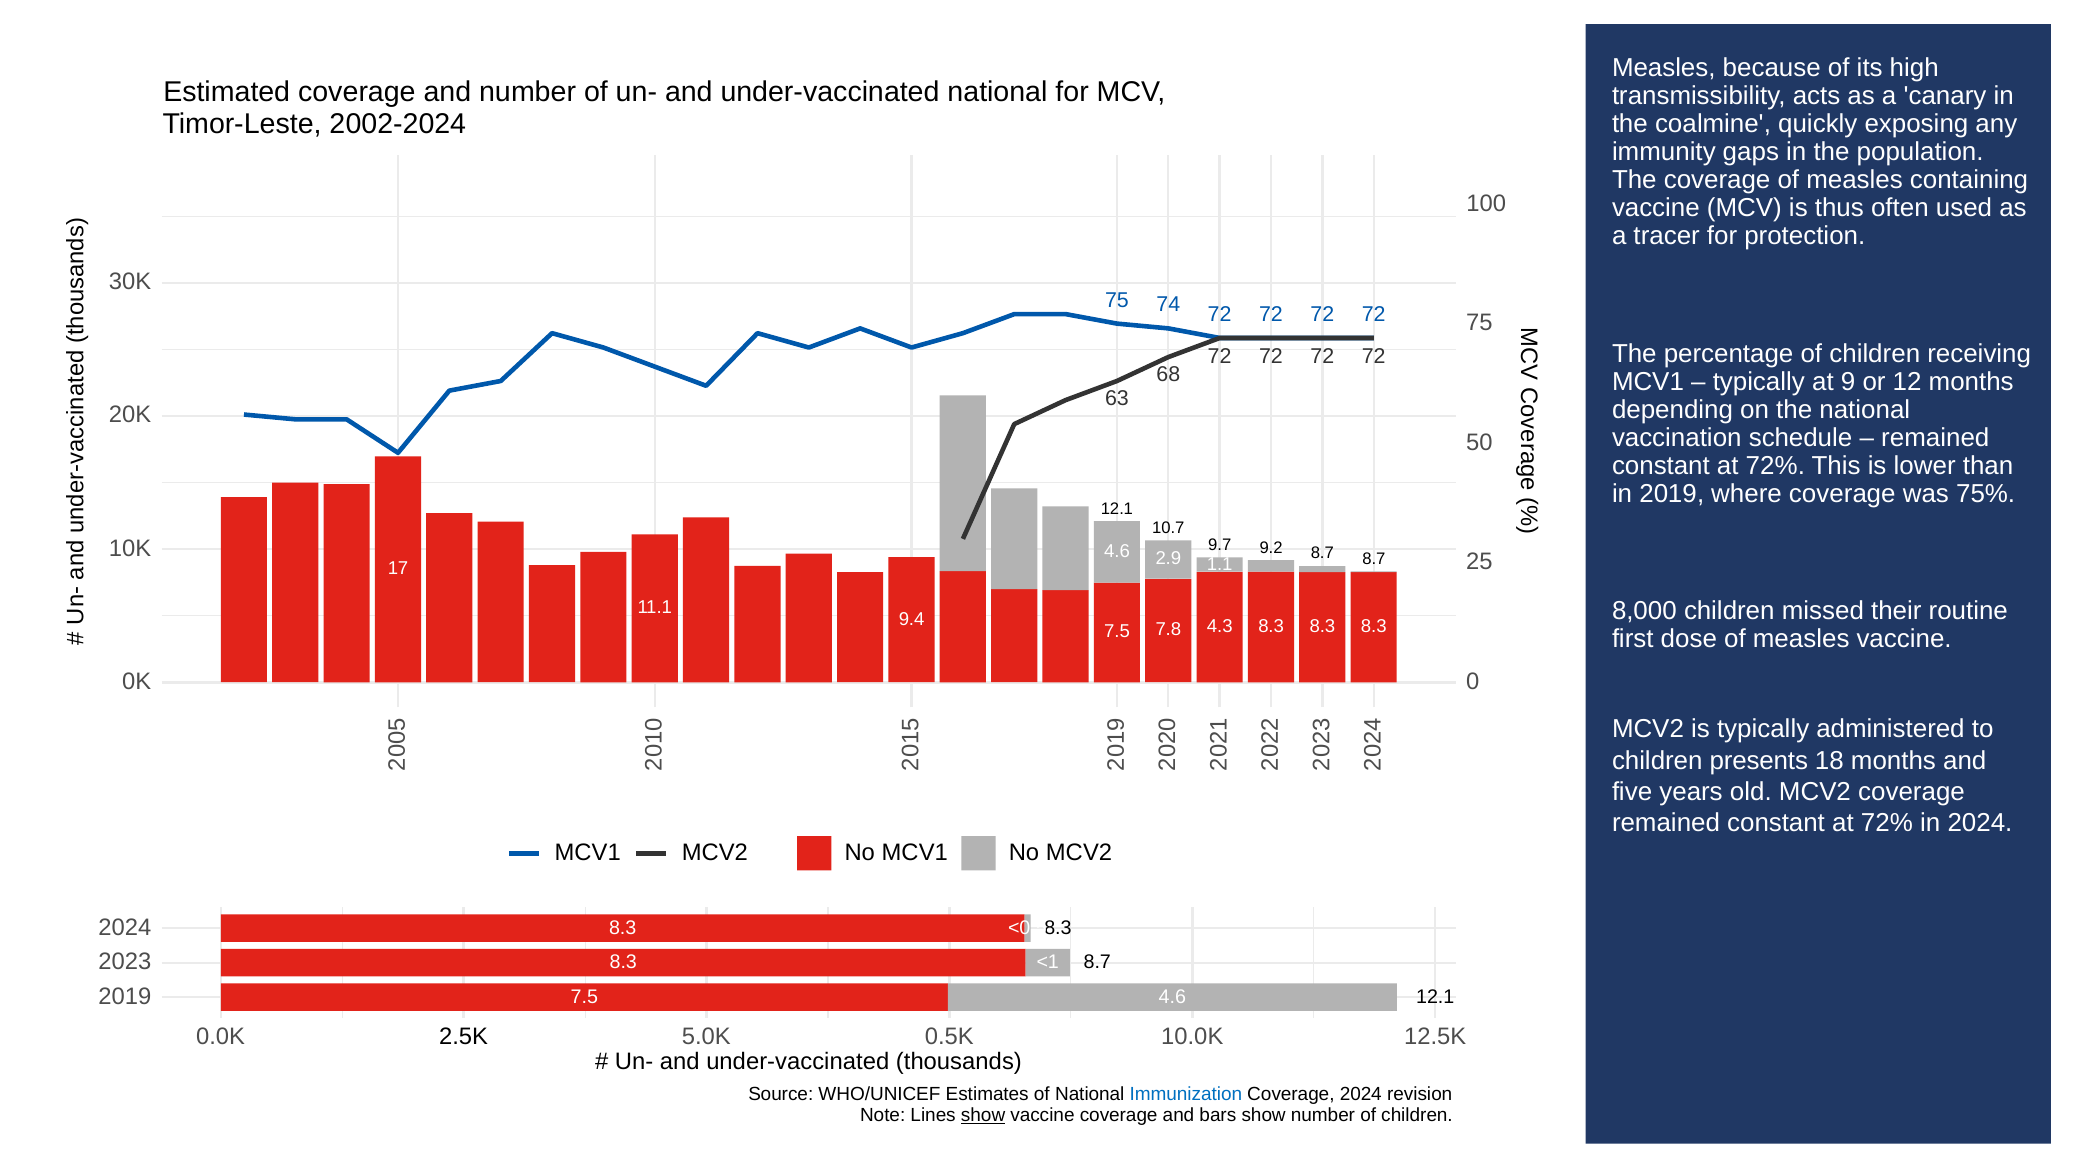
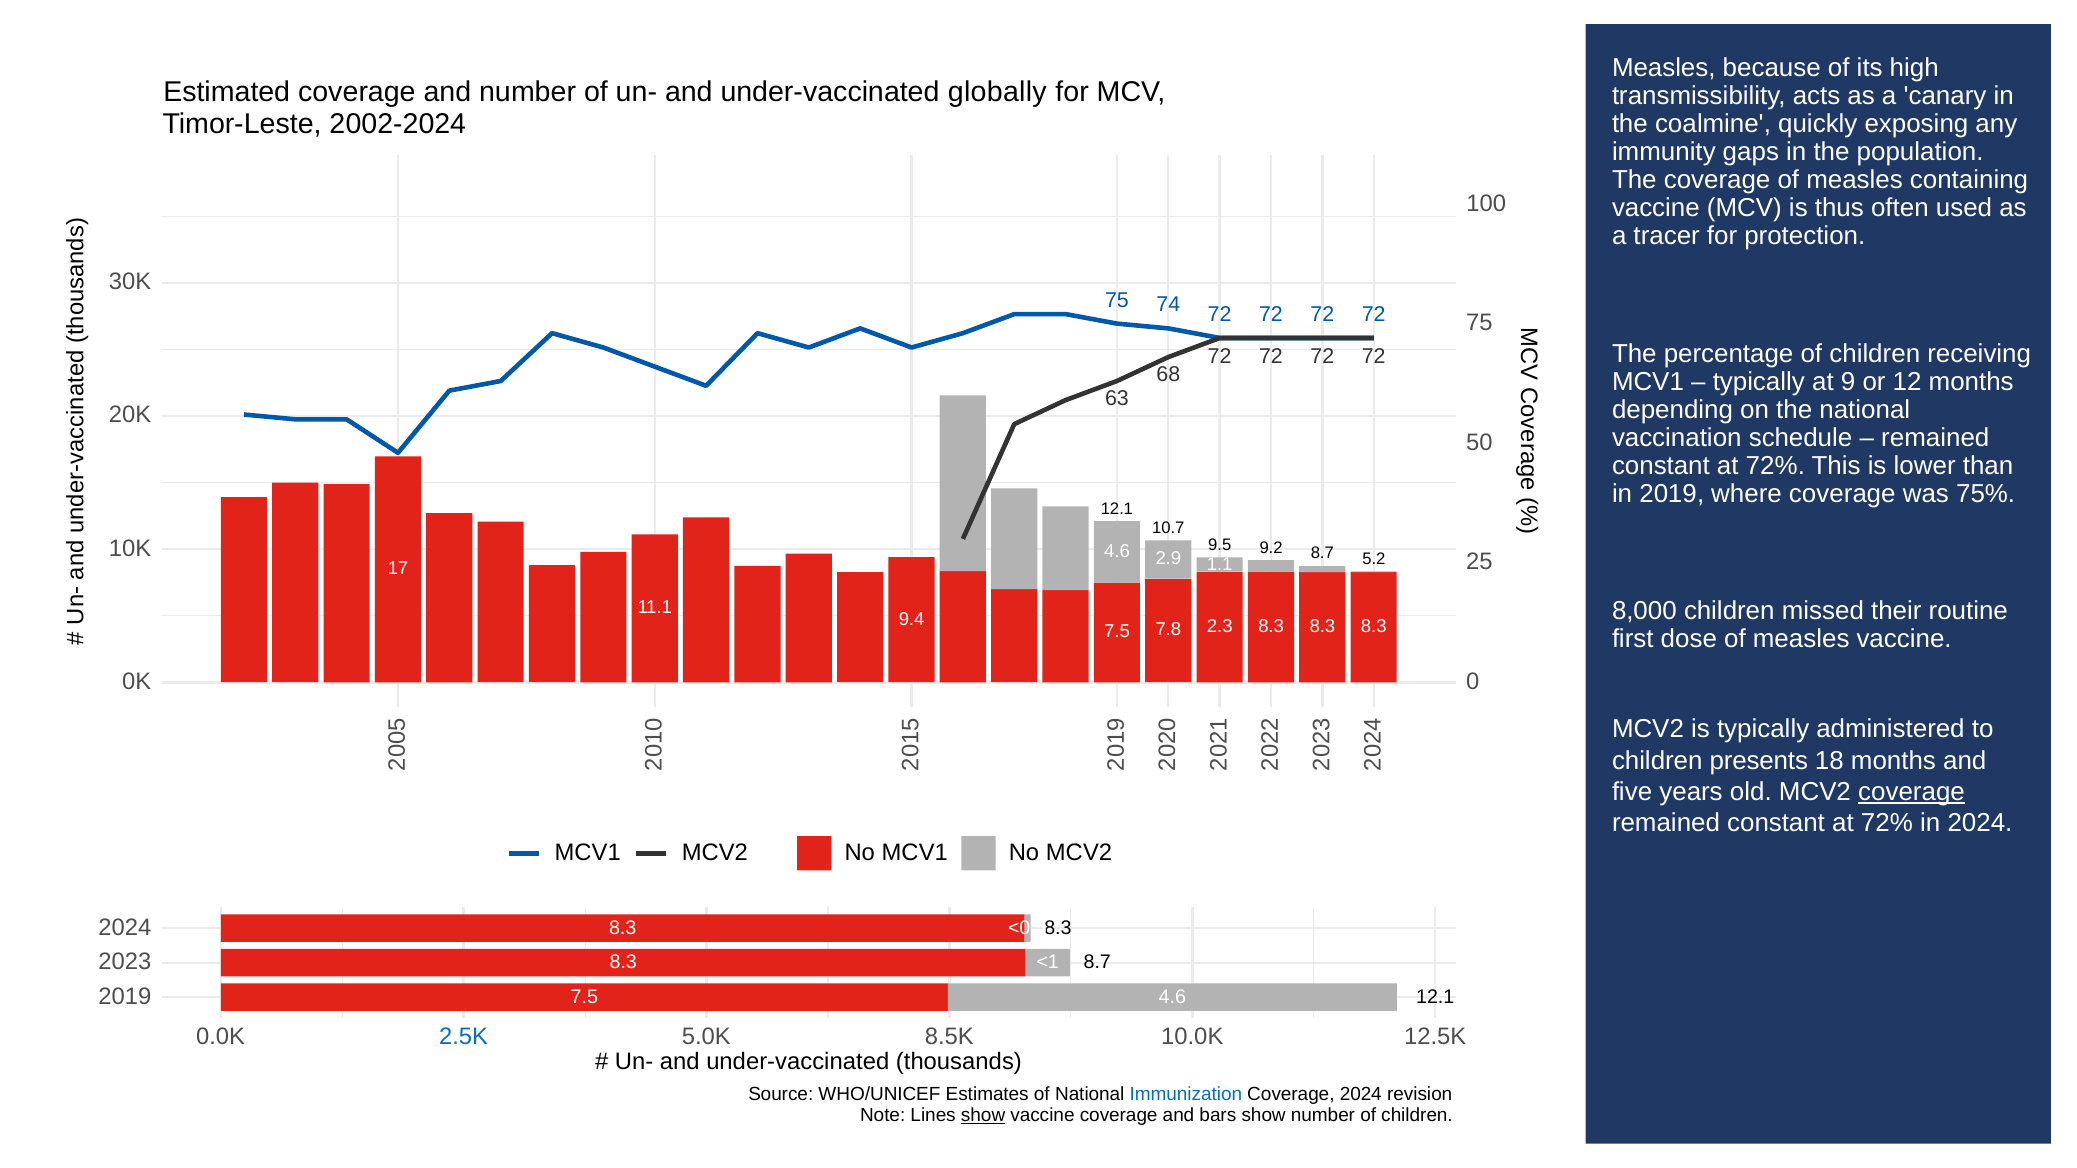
under-vaccinated national: national -> globally (997, 92)
9.7: 9.7 -> 9.5 (1220, 545)
8.7 8.7: 8.7 -> 5.2 (1374, 559)
4.3: 4.3 -> 2.3 (1220, 626)
coverage underline: none -> present (1912, 792)
2.5K colour: black -> blue (463, 1037)
0.5K: 0.5K -> 8.5K (949, 1037)
